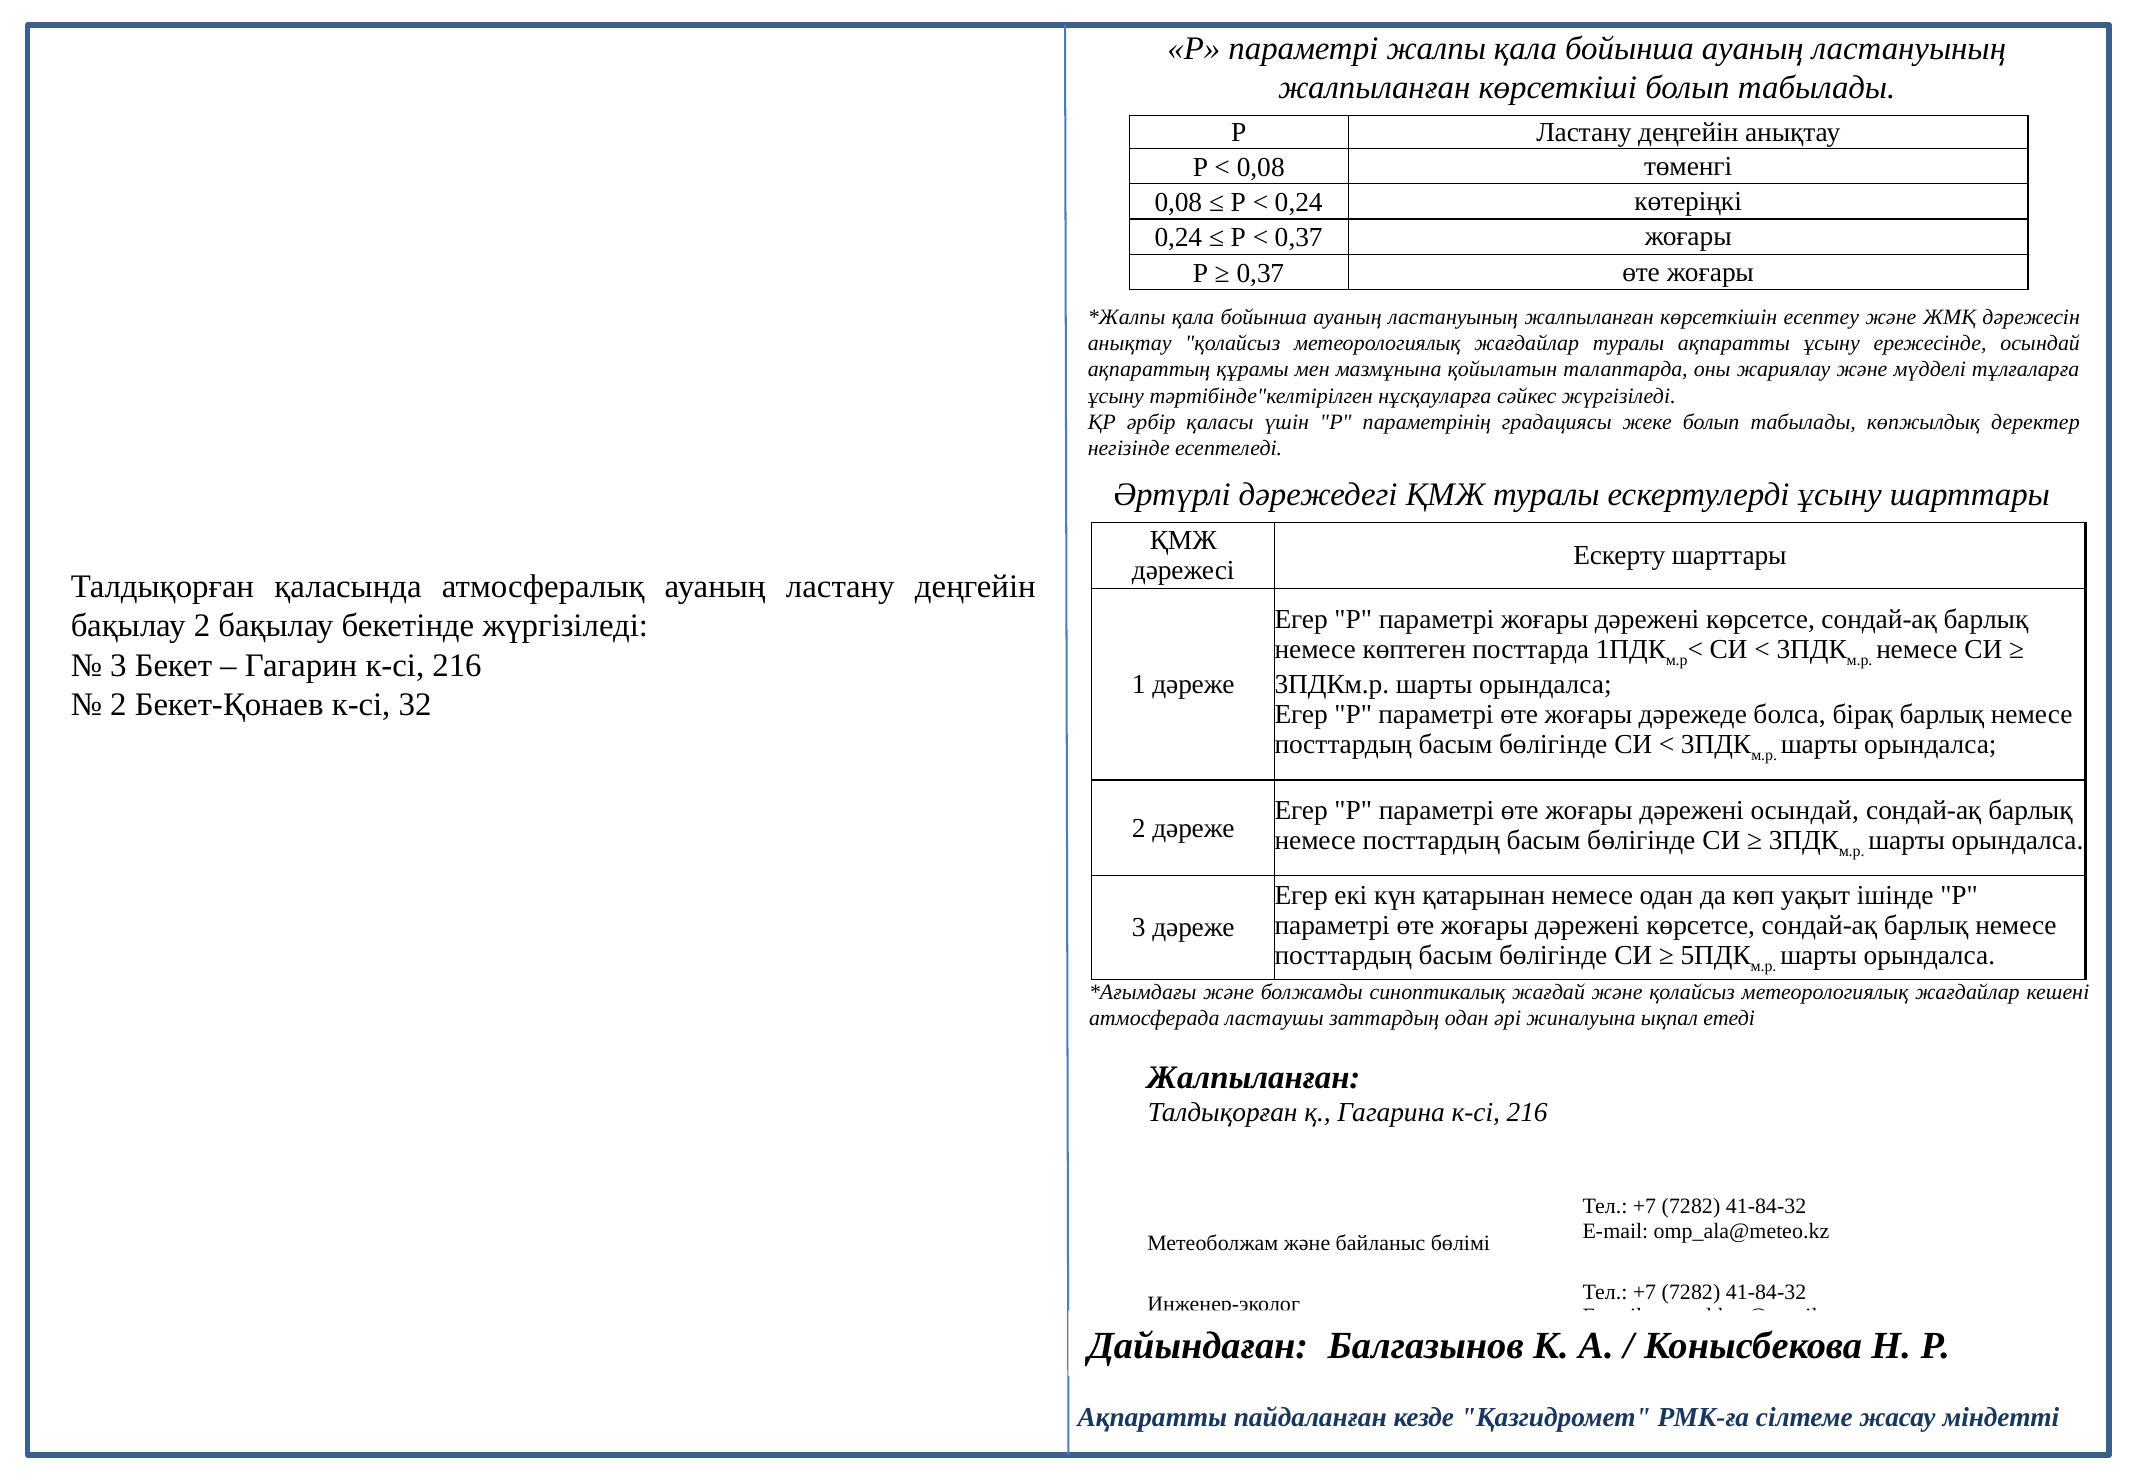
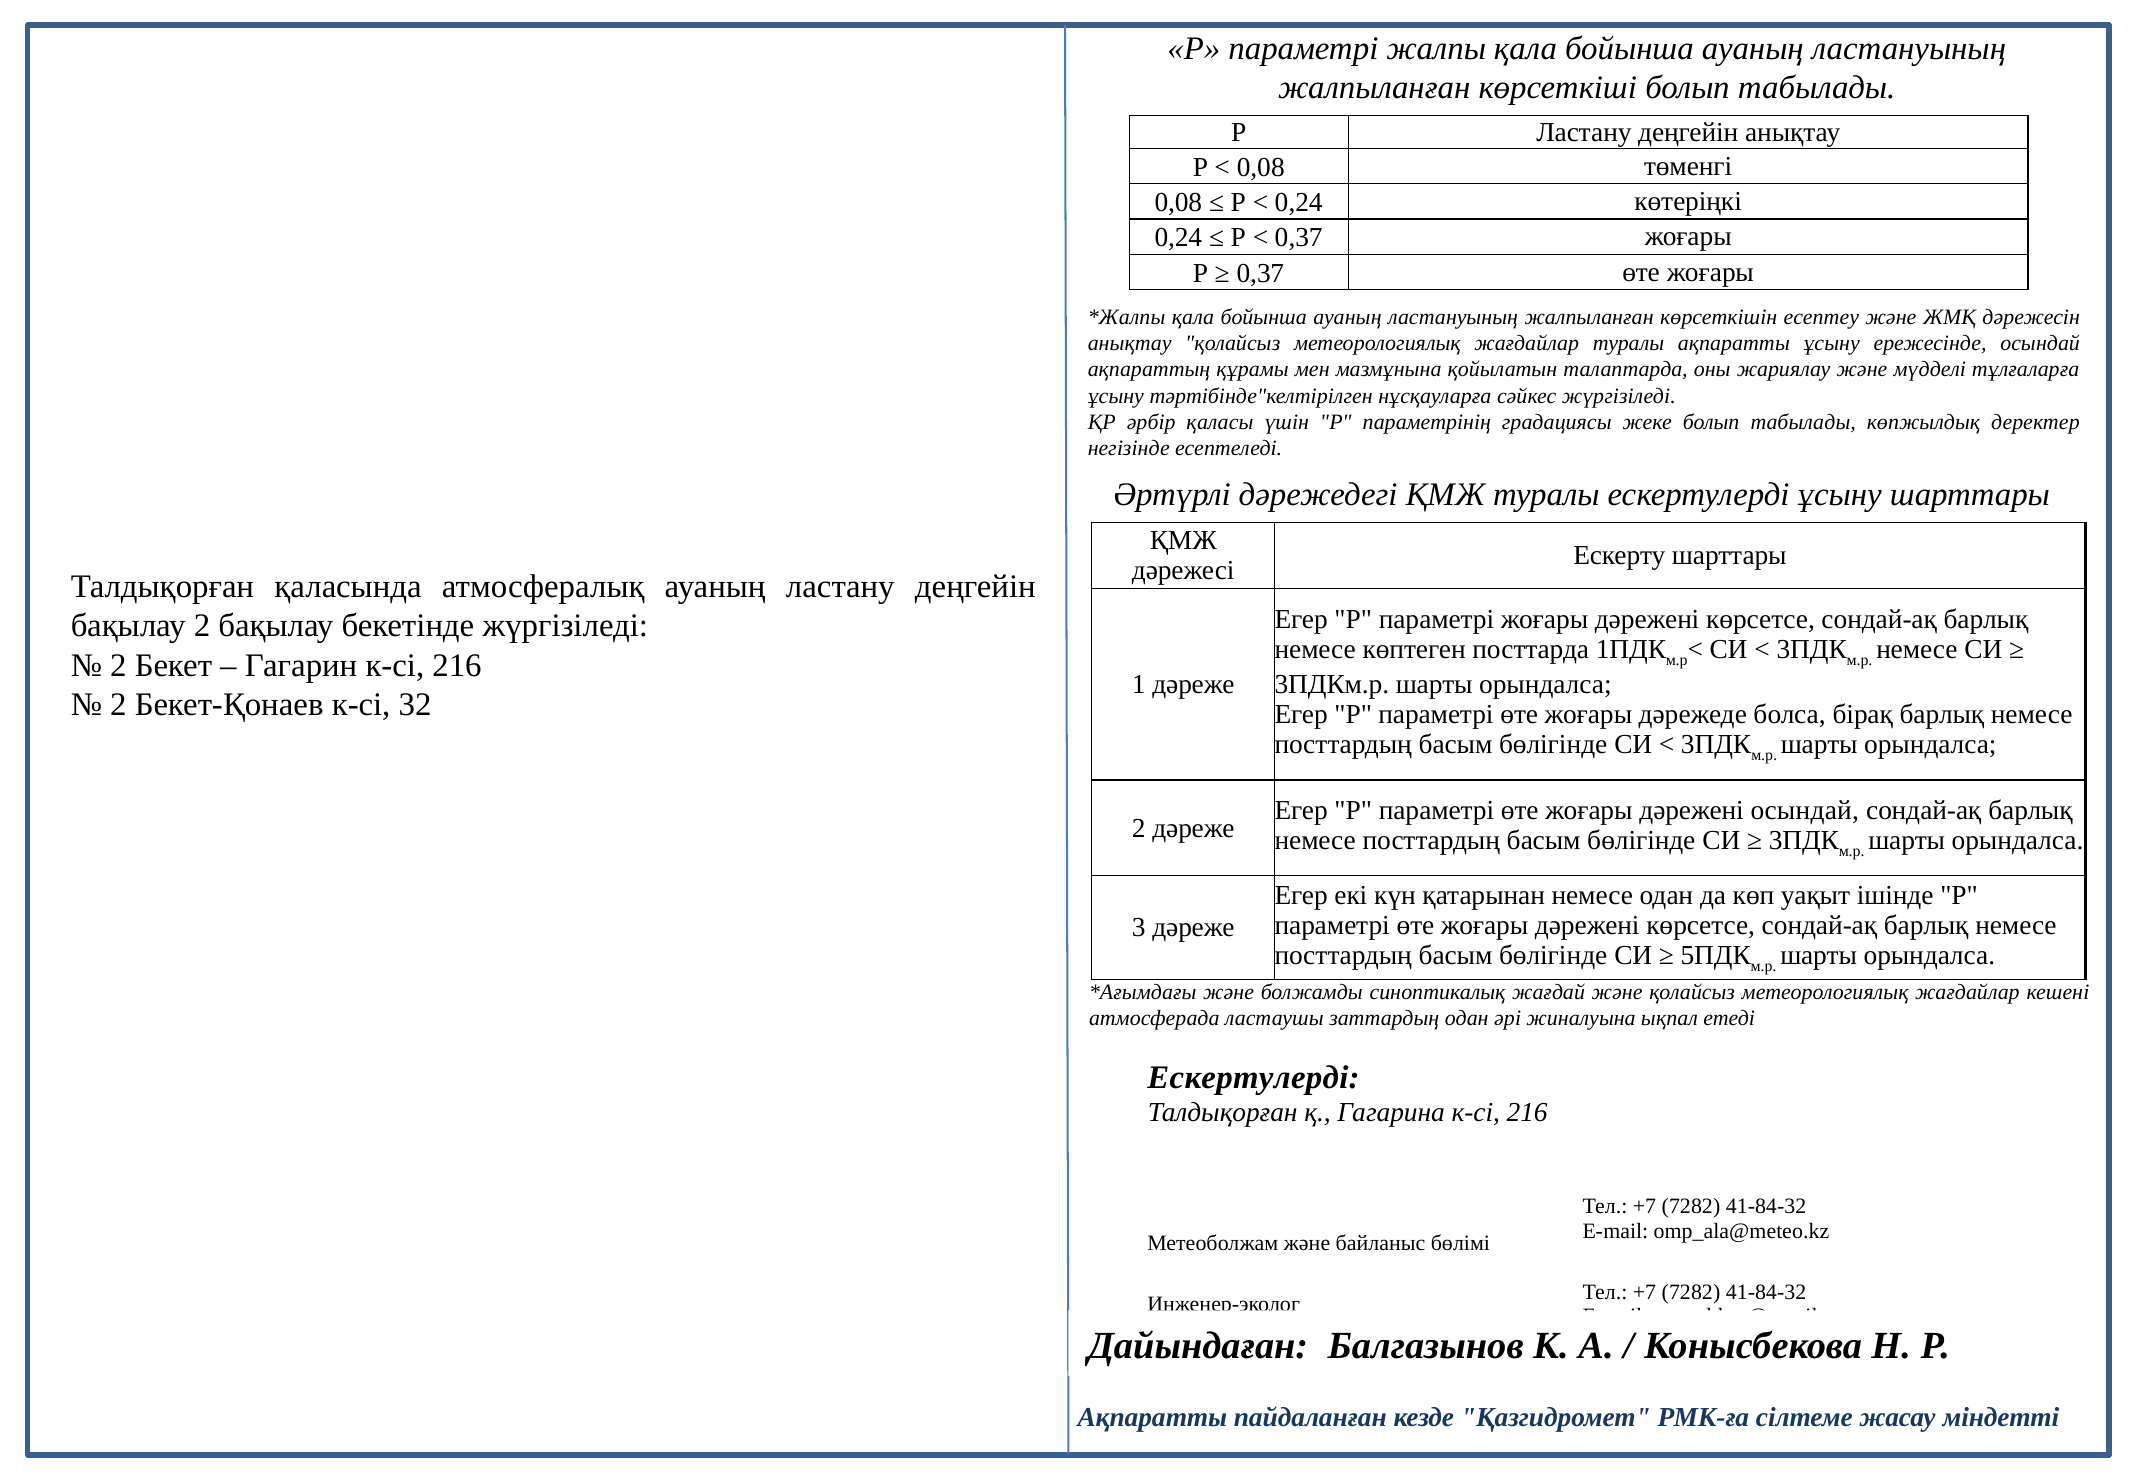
3: 3 -> 2 (118, 665)
Жалпыланған: Жалпыланған -> Ескертулерді (1254, 1077)
